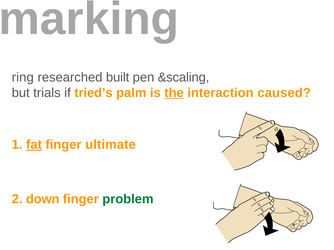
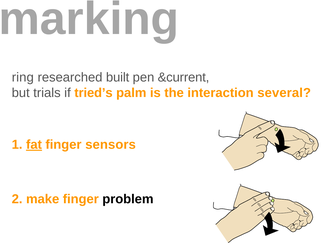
&scaling: &scaling -> &current (184, 77)
the underline: present -> none (174, 93)
caused: caused -> several (284, 93)
ultimate: ultimate -> sensors (111, 145)
down: down -> make (43, 200)
problem colour: green -> black (128, 200)
